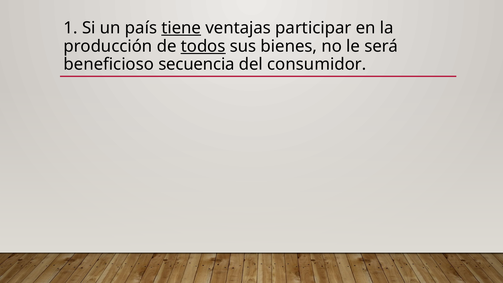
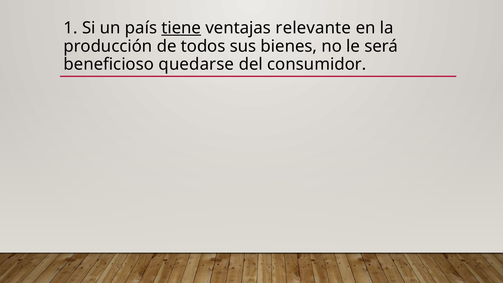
participar: participar -> relevante (313, 28)
todos underline: present -> none (203, 46)
secuencia: secuencia -> quedarse (196, 64)
